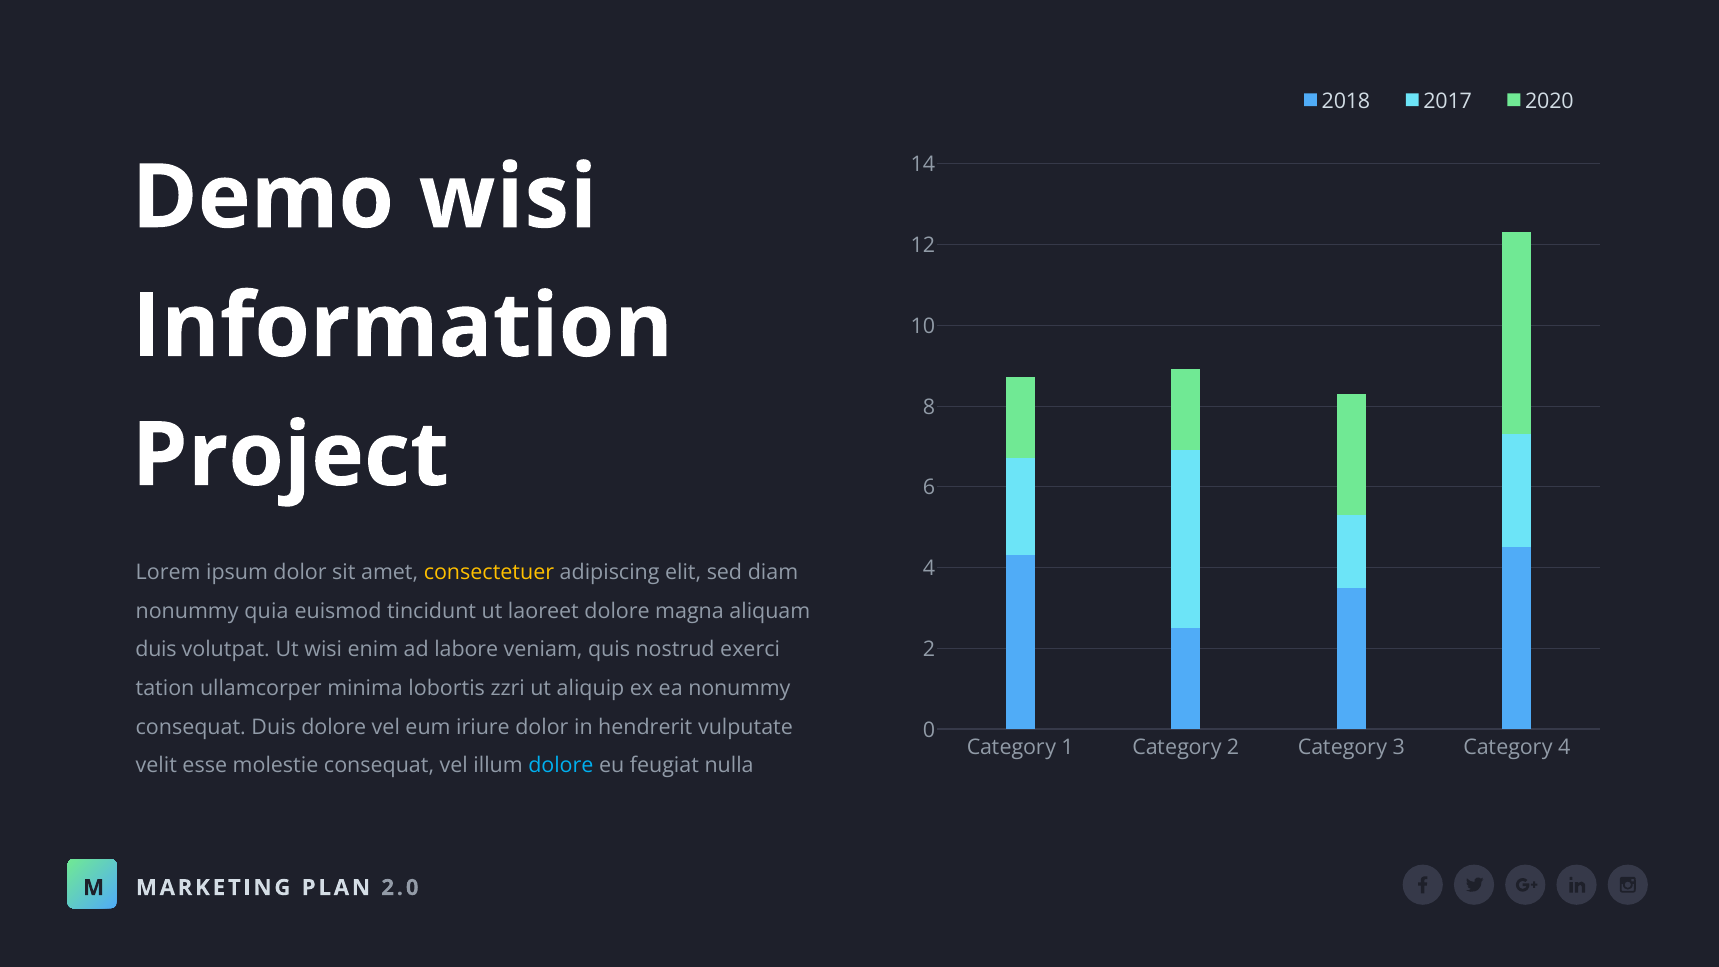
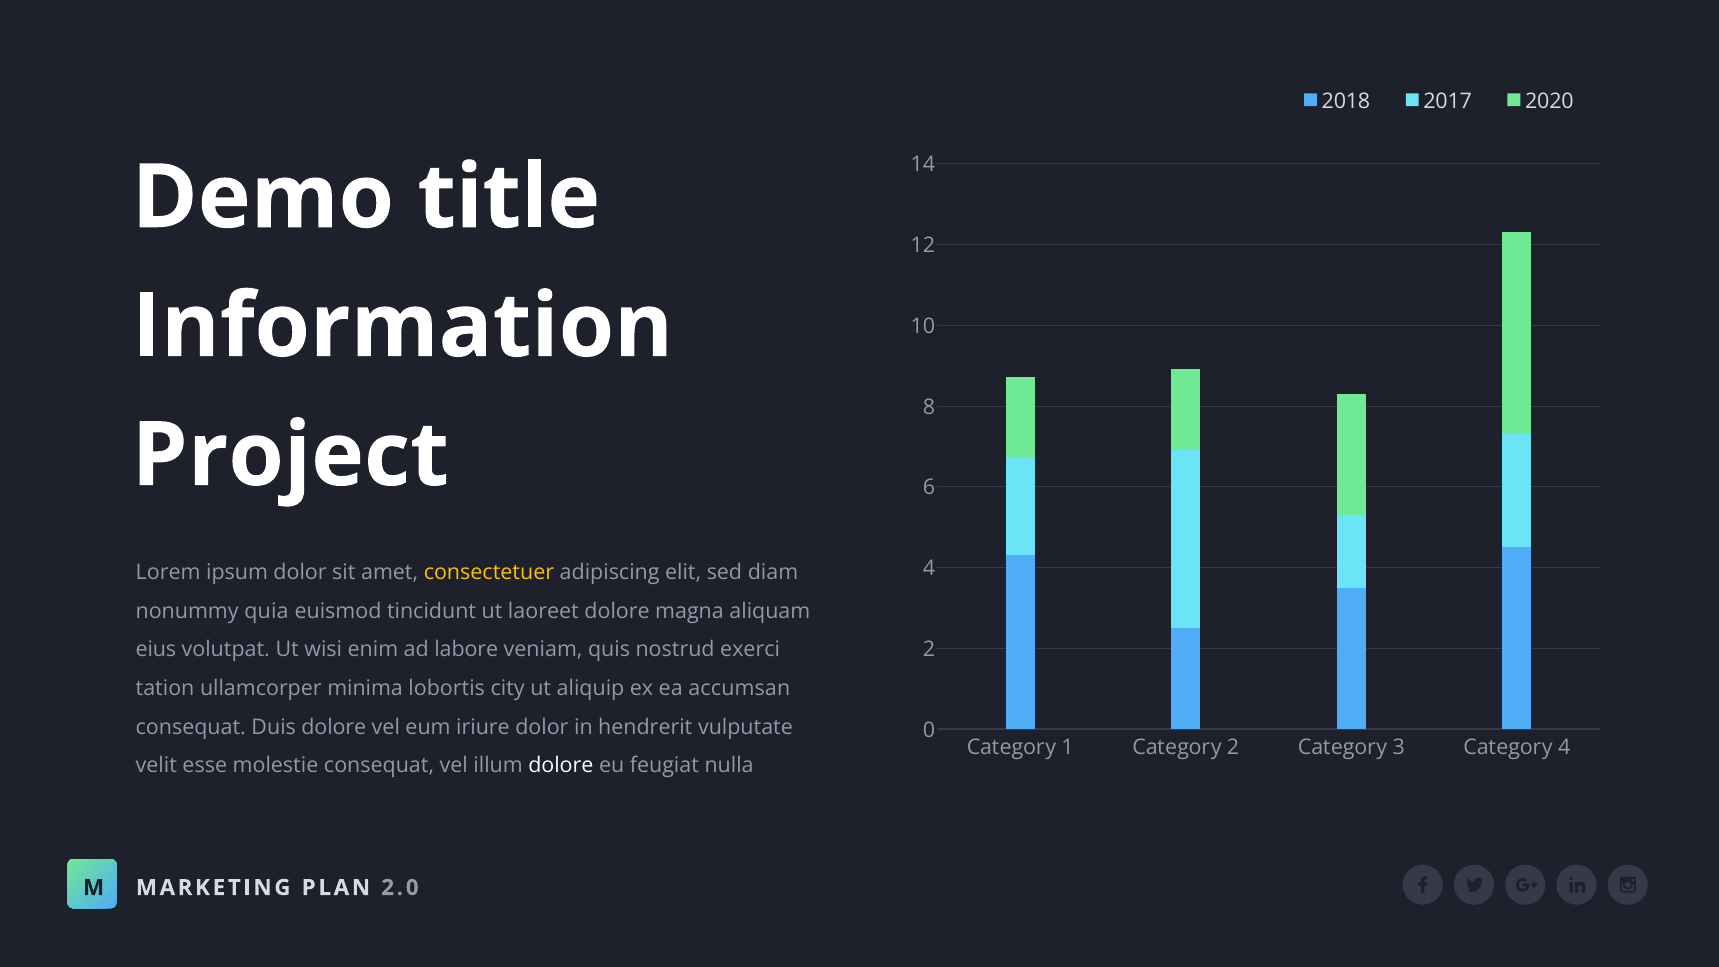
Demo wisi: wisi -> title (509, 198)
duis: duis -> eius (156, 650)
zzri: zzri -> city (508, 688)
ea nonummy: nonummy -> accumsan (739, 688)
dolore colour: light blue -> white (561, 766)
